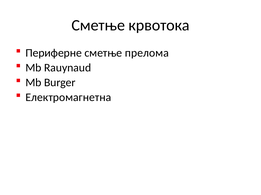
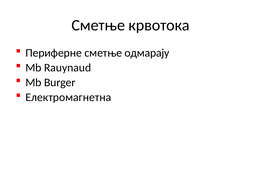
прелома: прелома -> одмарају (147, 53)
